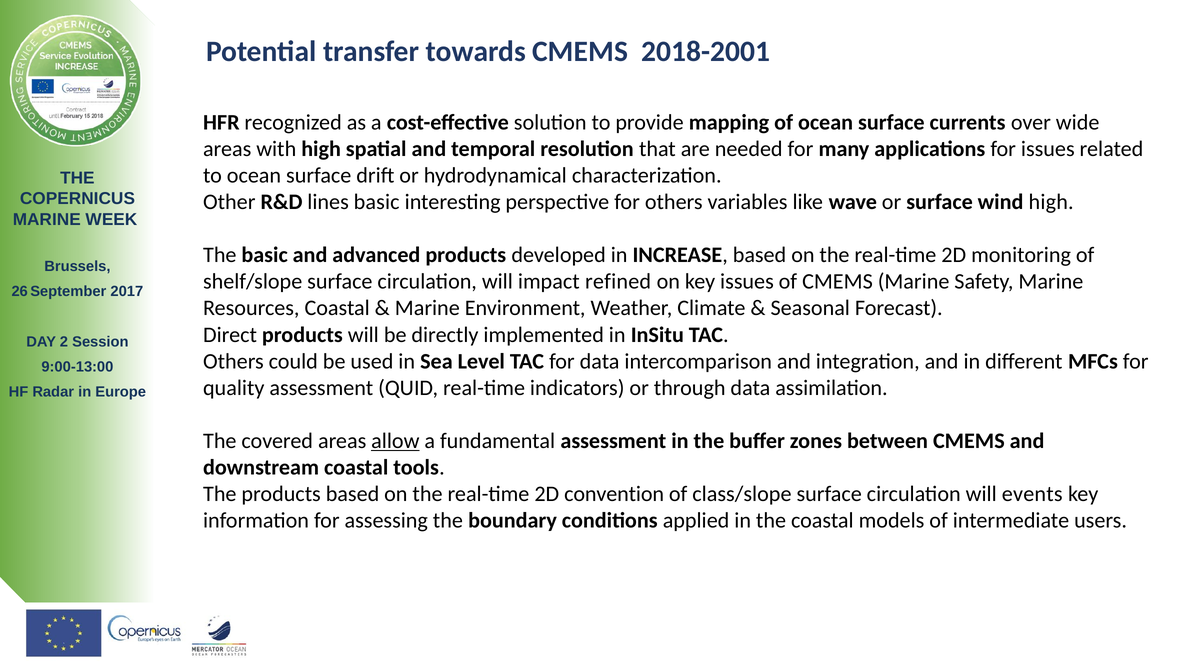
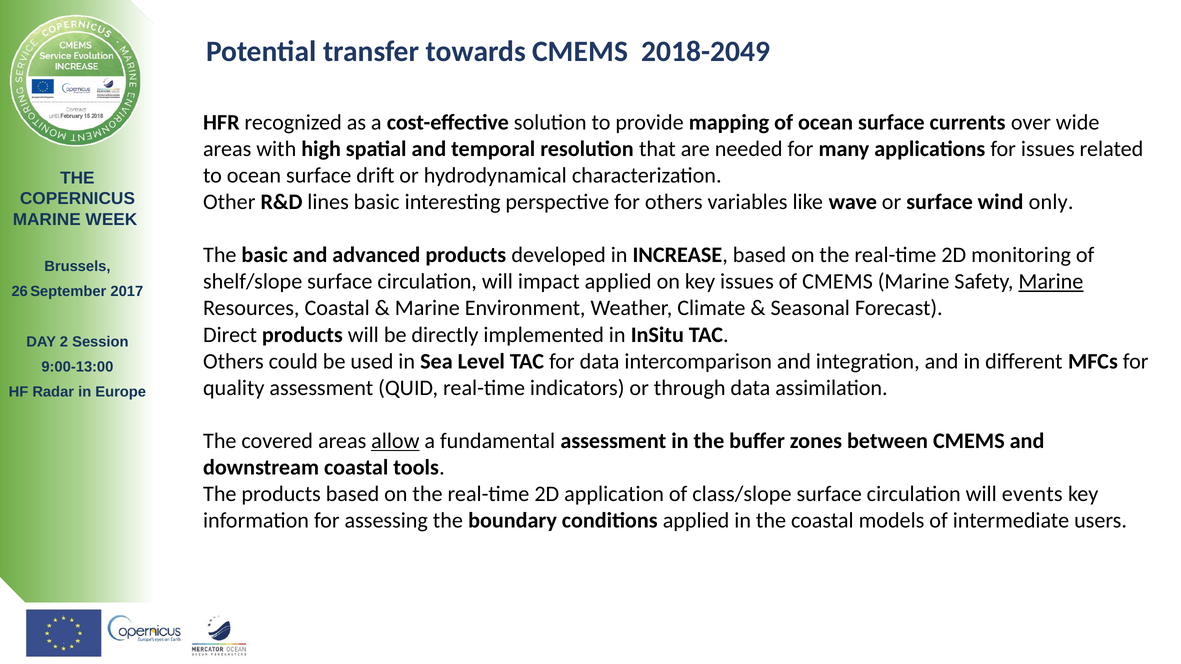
2018-2001: 2018-2001 -> 2018-2049 (706, 52)
wind high: high -> only (1051, 202)
impact refined: refined -> applied (618, 282)
Marine underline: none -> present (1051, 282)
convention: convention -> application (614, 494)
